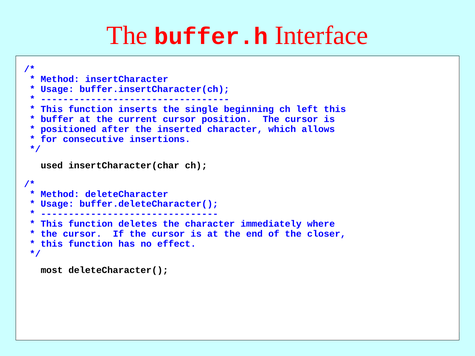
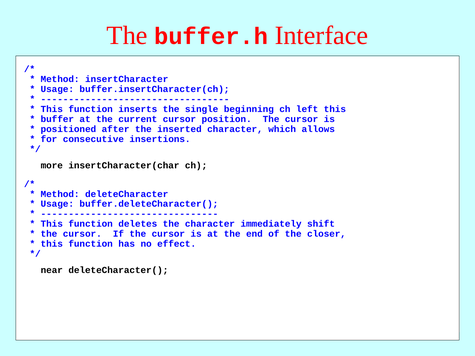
used: used -> more (52, 166)
where: where -> shift (321, 224)
most: most -> near (52, 270)
